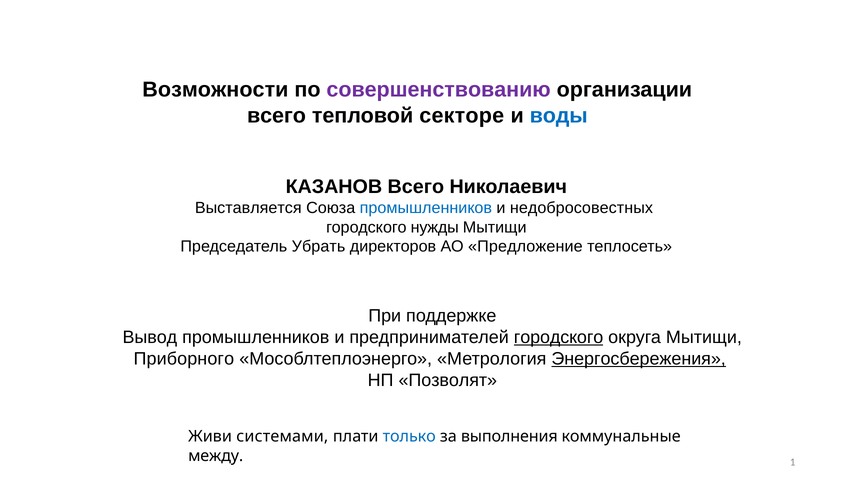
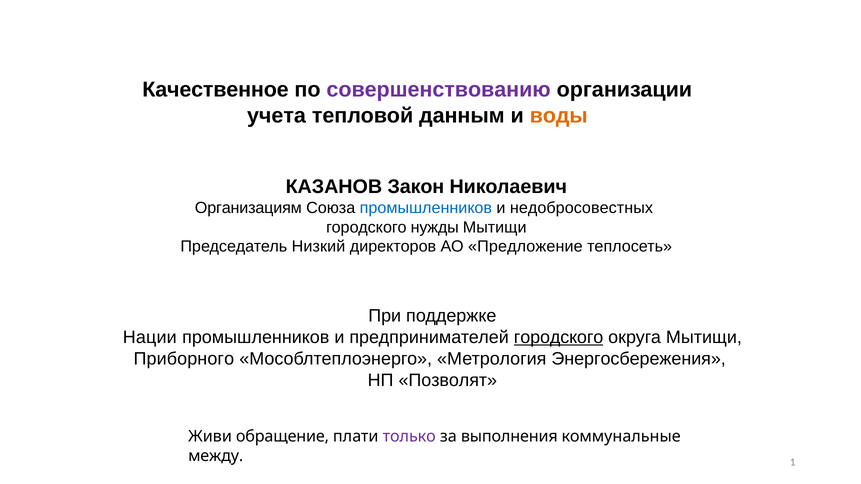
Возможности: Возможности -> Качественное (216, 90)
всего: всего -> учета (276, 116)
секторе: секторе -> данным (462, 116)
воды colour: blue -> orange (559, 116)
КАЗАНОВ Всего: Всего -> Закон (416, 187)
Выставляется: Выставляется -> Организациям (248, 208)
Убрать: Убрать -> Низкий (319, 247)
Вывод: Вывод -> Нации (150, 338)
Энергосбережения underline: present -> none (639, 359)
системами: системами -> обращение (282, 437)
только colour: blue -> purple (409, 437)
